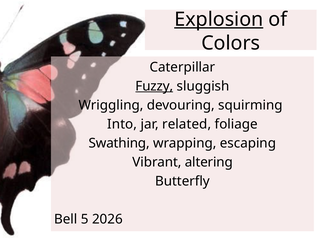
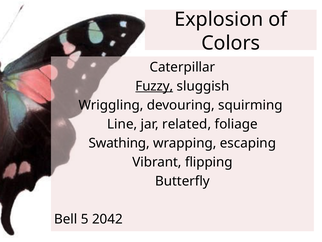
Explosion underline: present -> none (219, 19)
Into: Into -> Line (122, 124)
altering: altering -> flipping (209, 162)
2026: 2026 -> 2042 (107, 219)
